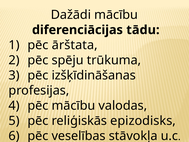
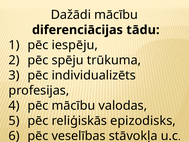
ārštata: ārštata -> iespēju (75, 45)
izšķīdināšanas: izšķīdināšanas -> individualizēts (94, 75)
